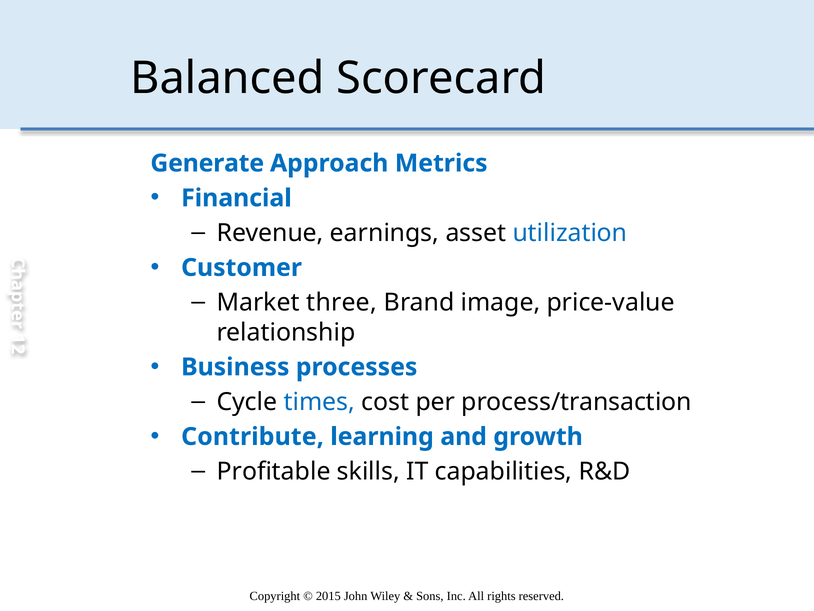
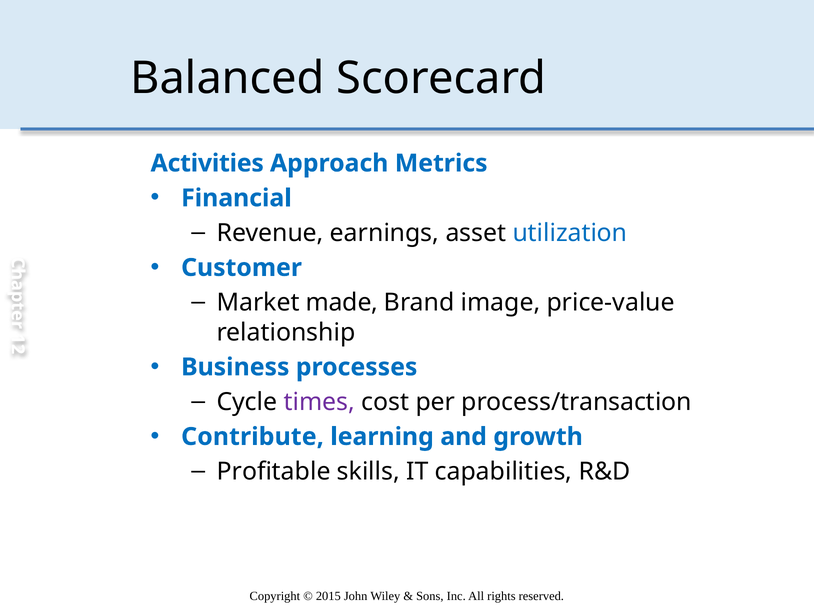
Generate: Generate -> Activities (207, 163)
three: three -> made (342, 302)
times colour: blue -> purple (319, 402)
